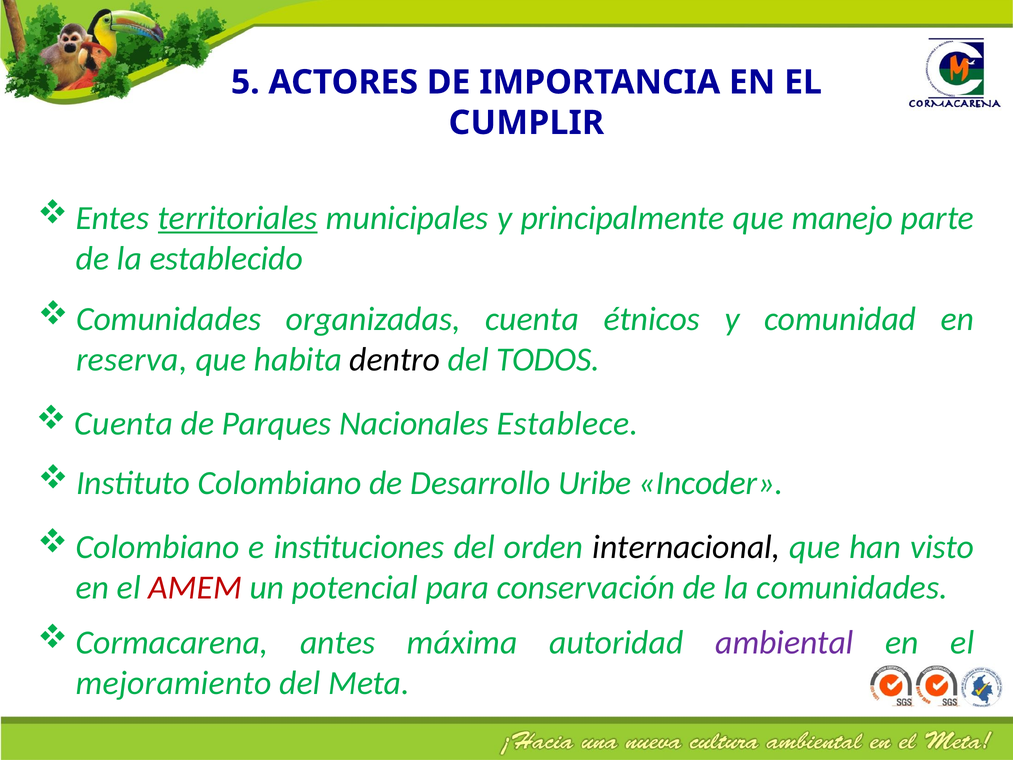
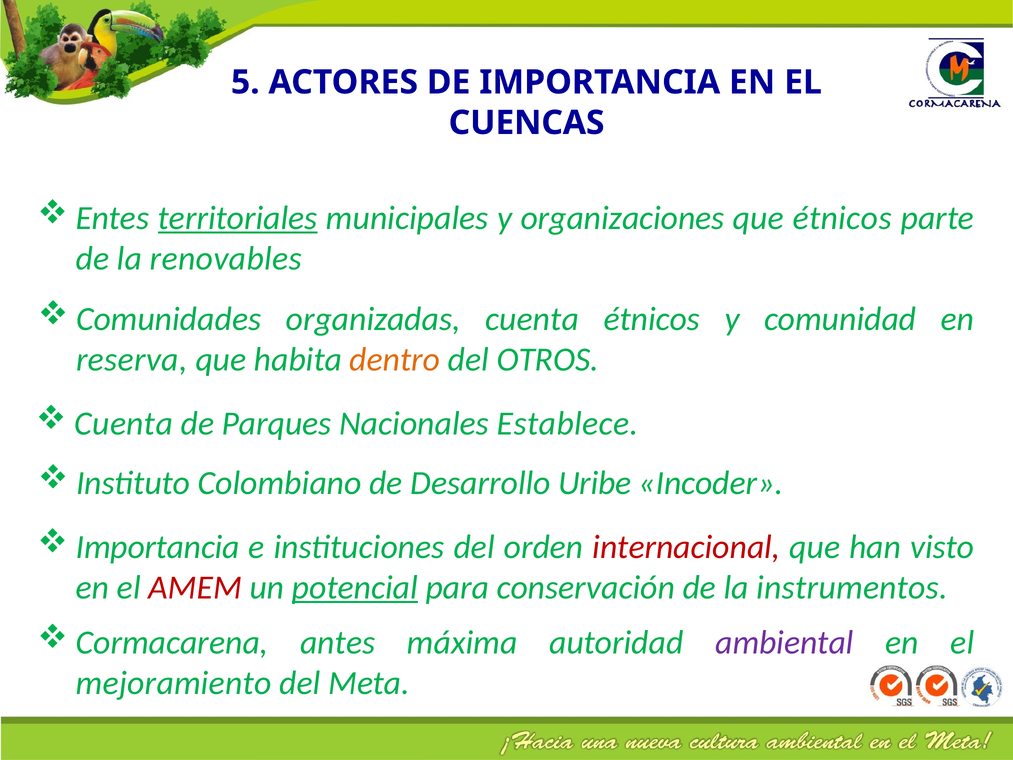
CUMPLIR: CUMPLIR -> CUENCAS (527, 123)
principalmente: principalmente -> organizaciones (623, 218)
que manejo: manejo -> étnicos (842, 218)
establecido: establecido -> renovables (226, 259)
dentro colour: black -> orange (395, 360)
TODOS: TODOS -> OTROS (548, 360)
Colombiano: Colombiano -> Importancia (158, 547)
internacional colour: black -> red (686, 547)
potencial underline: none -> present (355, 587)
la comunidades: comunidades -> instrumentos (852, 587)
